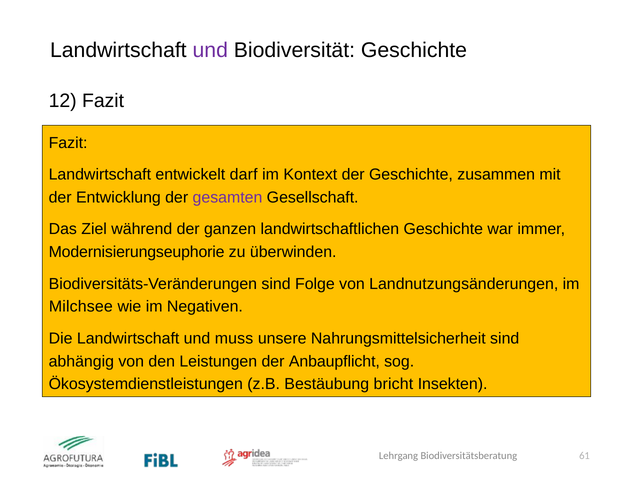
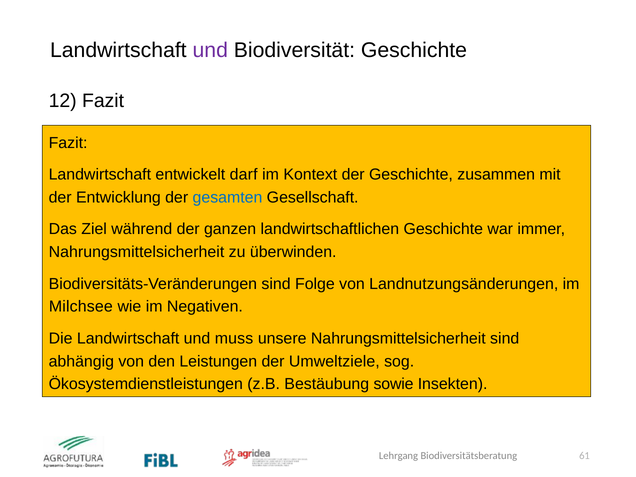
gesamten colour: purple -> blue (227, 197)
Modernisierungseuphorie: Modernisierungseuphorie -> Nahrungsmittelsicherheit (137, 252)
Anbaupflicht: Anbaupflicht -> Umweltziele (334, 361)
bricht: bricht -> sowie (394, 384)
